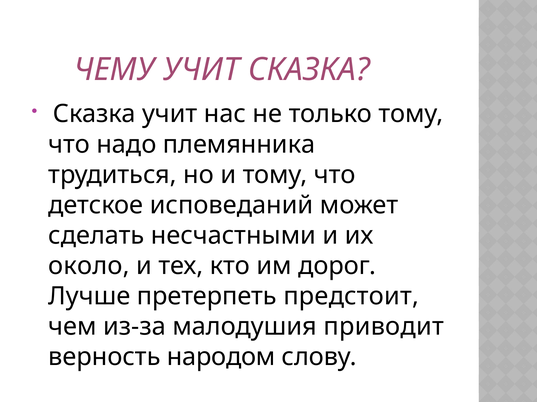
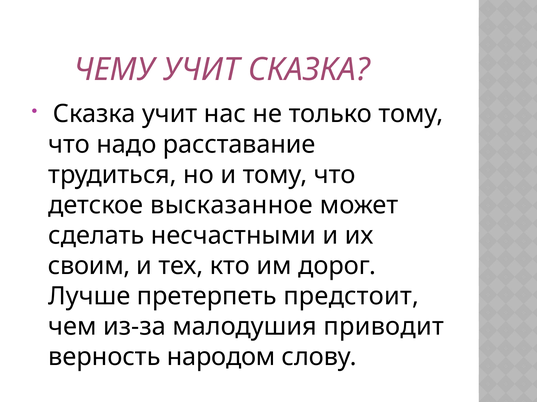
племянника: племянника -> расставание (239, 145)
исповеданий: исповеданий -> высказанное (231, 205)
около: около -> своим (89, 266)
